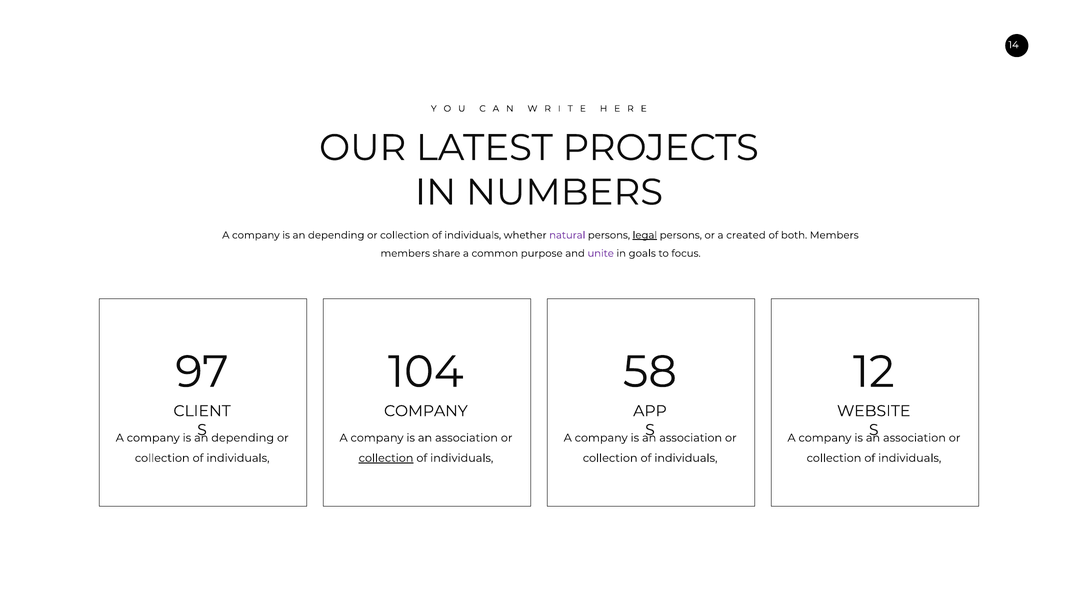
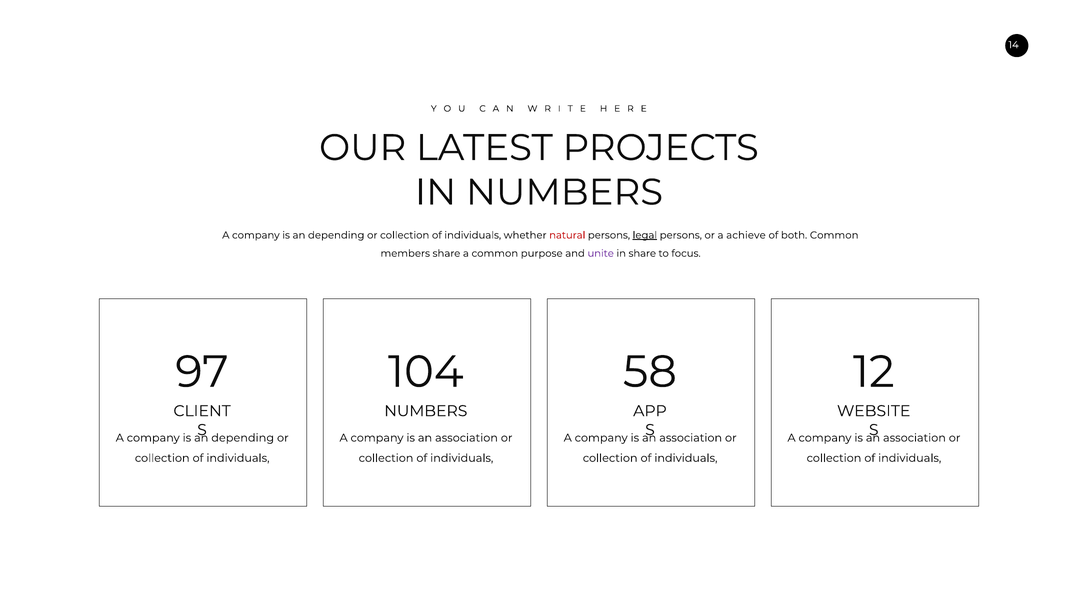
natural colour: purple -> red (567, 235)
created: created -> achieve (746, 235)
both Members: Members -> Common (834, 235)
in goals: goals -> share (642, 253)
COMPANY: COMPANY -> NUMBERS (426, 411)
collection underline: present -> none (386, 458)
